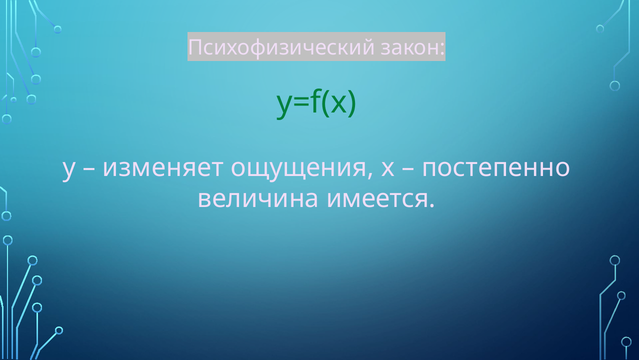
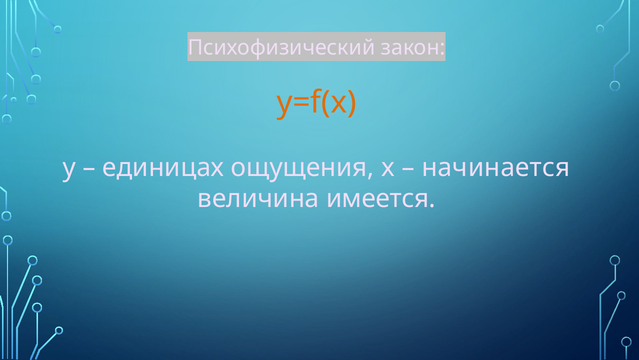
y=f(x colour: green -> orange (317, 102)
изменяет: изменяет -> единицах (163, 167)
постепенно: постепенно -> начинается (496, 167)
